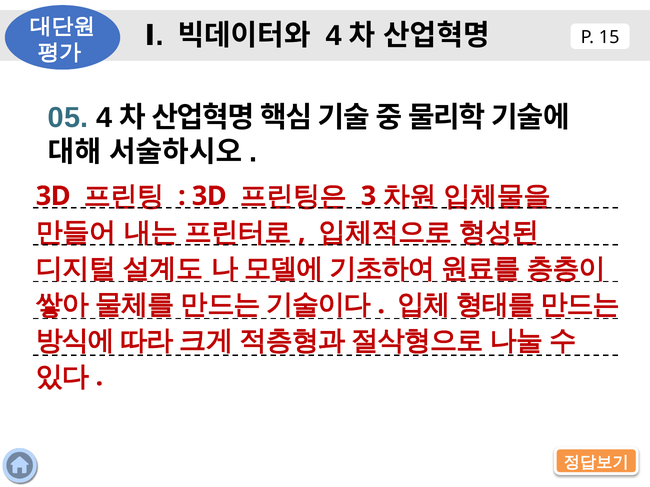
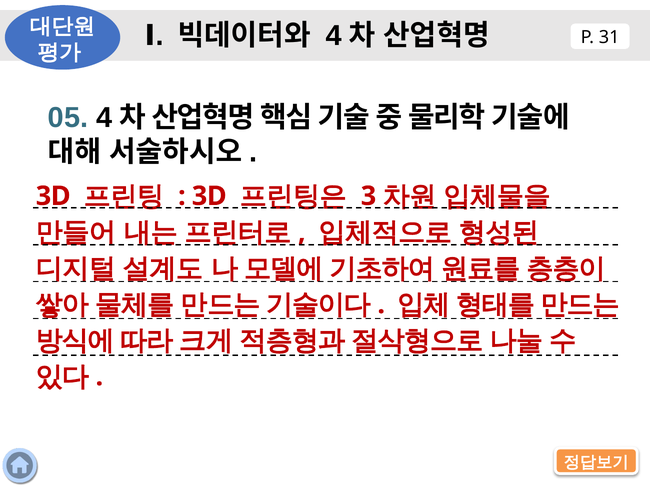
15: 15 -> 31 (609, 38)
